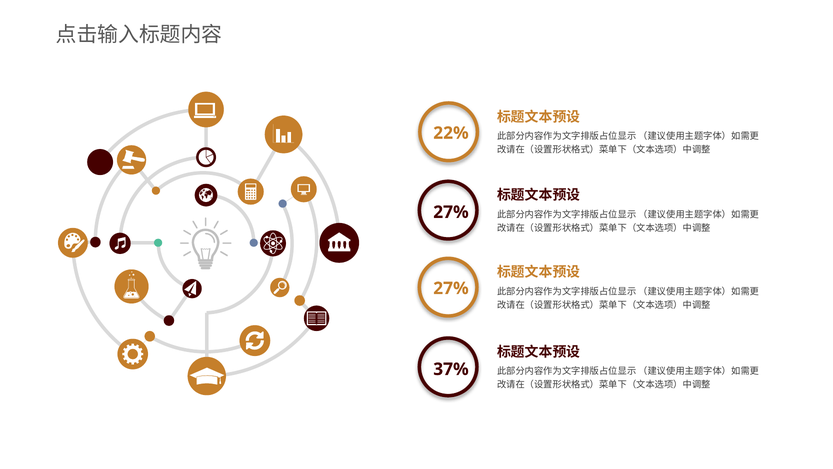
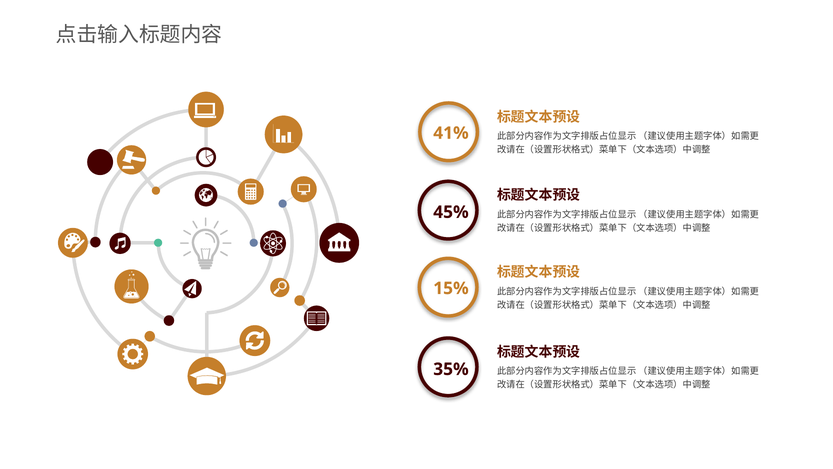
22%: 22% -> 41% (451, 133)
27%: 27% -> 45% (451, 212)
27%: 27% -> 15% (451, 288)
37%: 37% -> 35% (451, 369)
